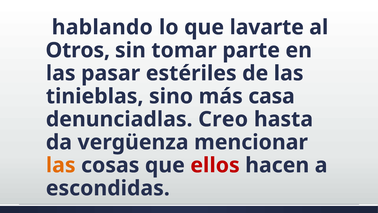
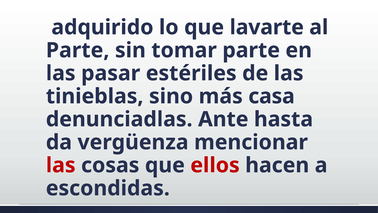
hablando: hablando -> adquirido (102, 27)
Otros: Otros -> Parte (78, 50)
Creo: Creo -> Ante (223, 119)
las colour: orange -> red (61, 165)
